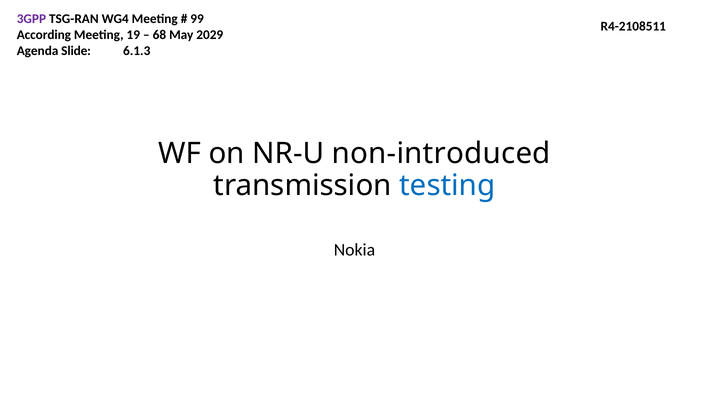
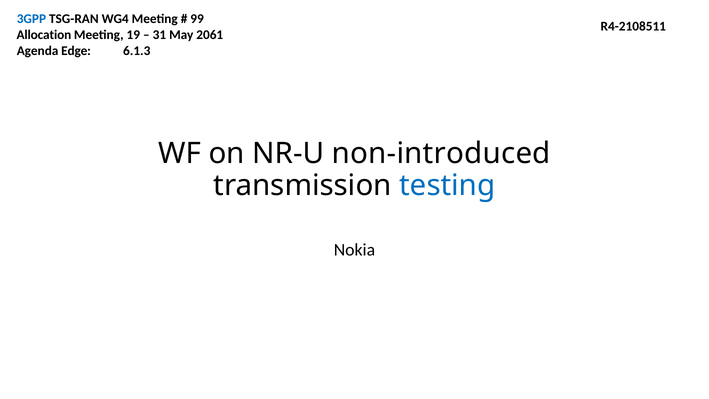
3GPP colour: purple -> blue (31, 19)
According: According -> Allocation (44, 35)
68: 68 -> 31 (159, 35)
2029: 2029 -> 2061 (210, 35)
Slide: Slide -> Edge (76, 51)
